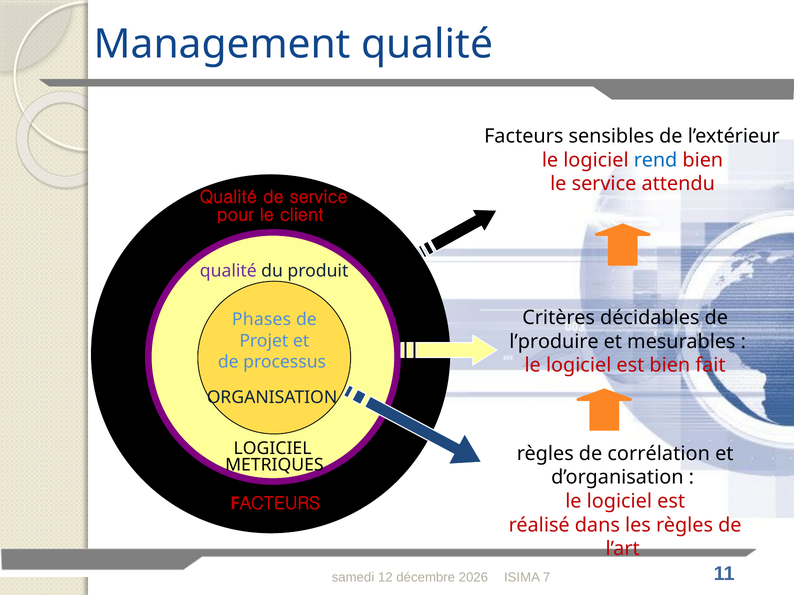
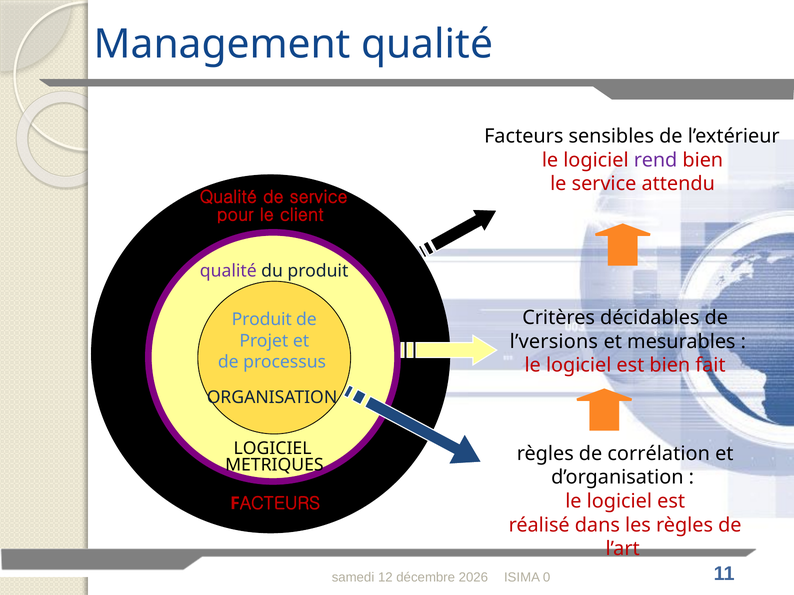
rend colour: blue -> purple (656, 160)
Phases: Phases -> Produit (262, 320)
l’produire: l’produire -> l’versions (554, 342)
7: 7 -> 0 (547, 578)
